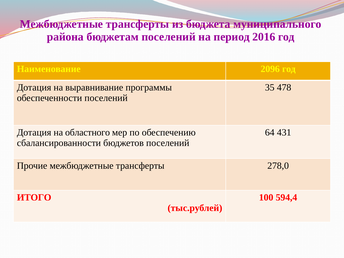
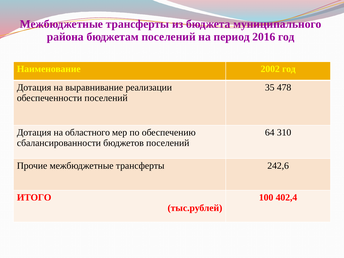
2096: 2096 -> 2002 (270, 69)
программы: программы -> реализации (149, 87)
431: 431 -> 310 (284, 132)
278,0: 278,0 -> 242,6 (278, 166)
594,4: 594,4 -> 402,4 (286, 197)
